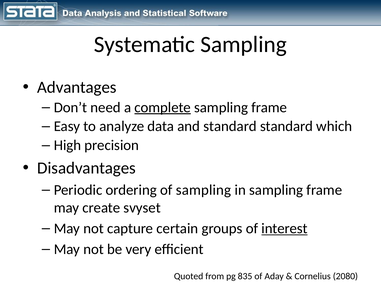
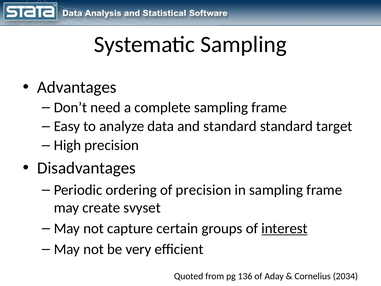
complete underline: present -> none (163, 107)
which: which -> target (334, 126)
of sampling: sampling -> precision (203, 190)
835: 835 -> 136 (245, 276)
2080: 2080 -> 2034 (345, 276)
